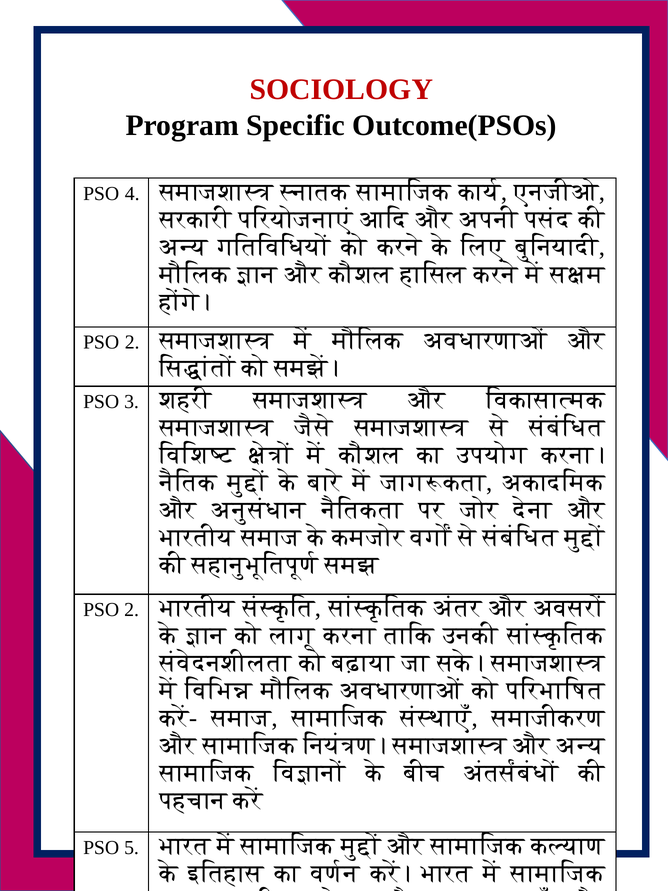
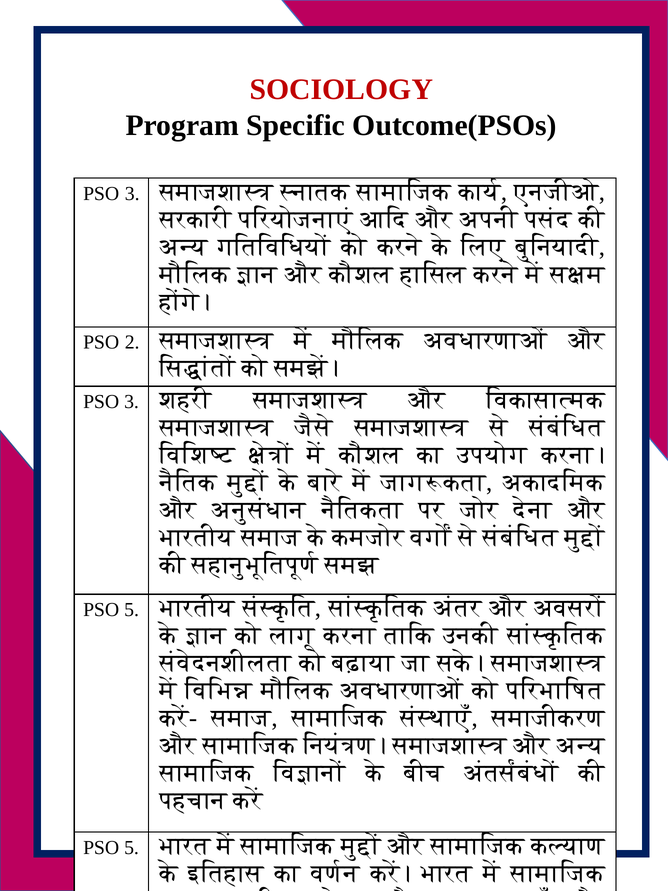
4: 4 -> 3 (132, 194)
2: 2 -> 5 (132, 610)
